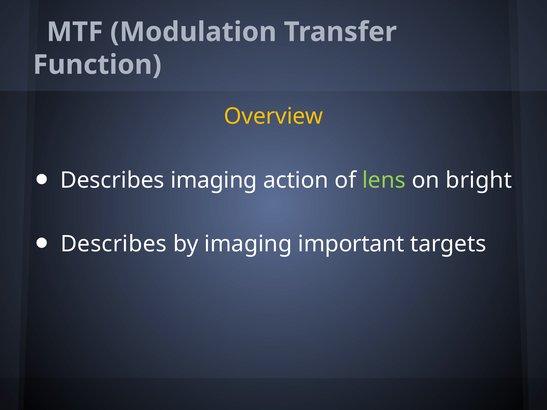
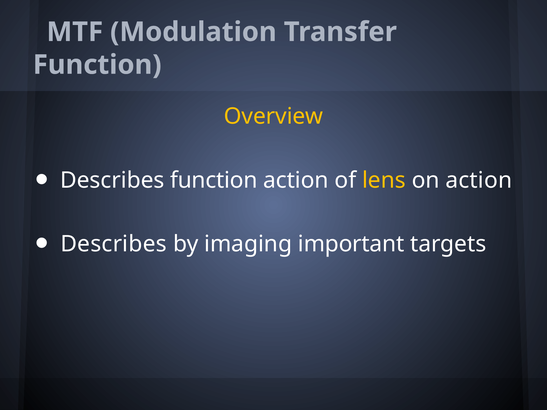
Describes imaging: imaging -> function (214, 180)
lens colour: light green -> yellow (384, 180)
on bright: bright -> action (479, 180)
